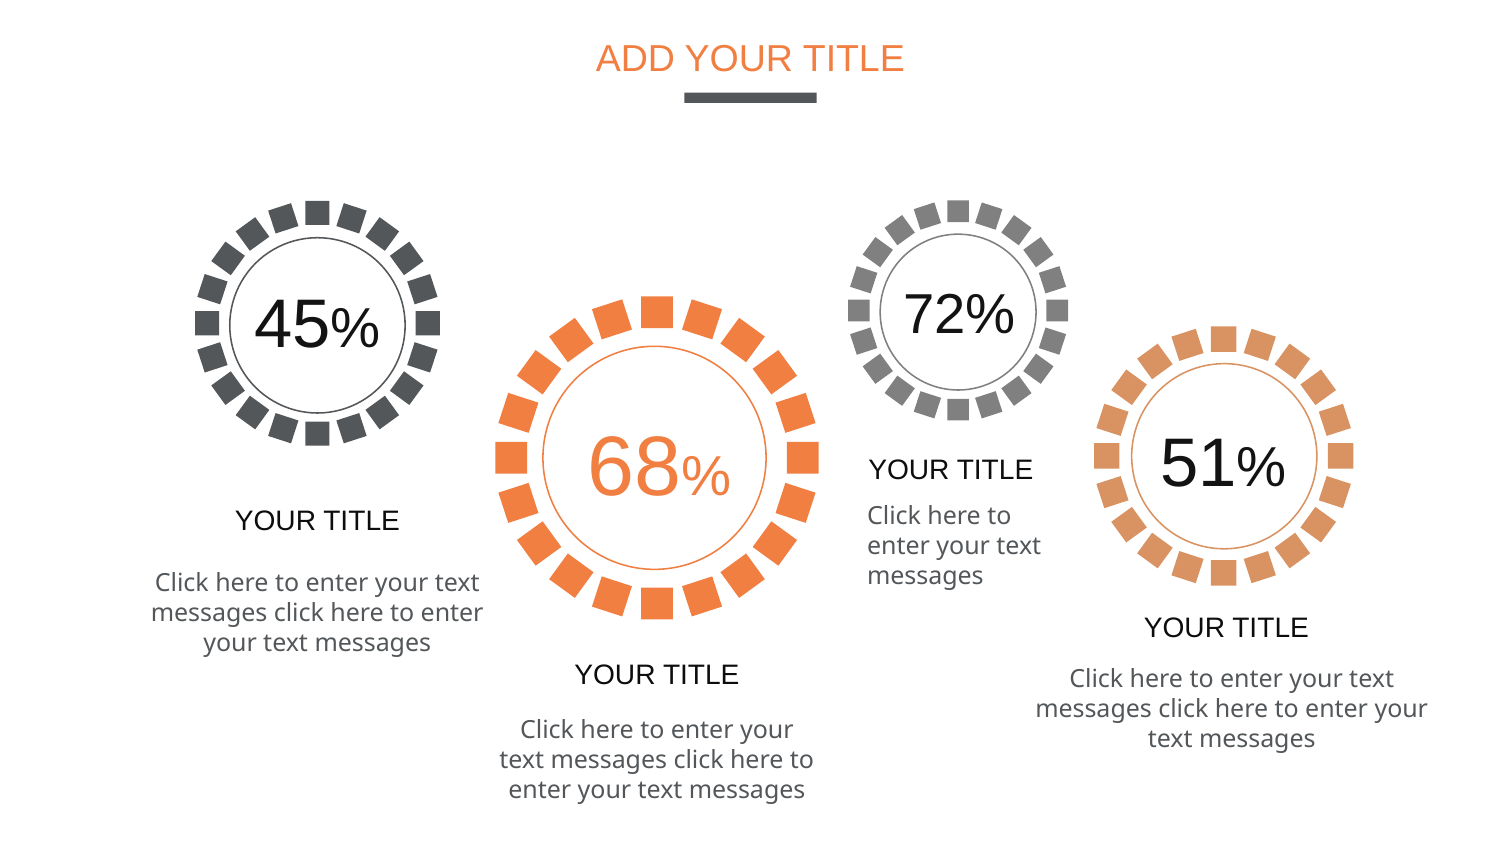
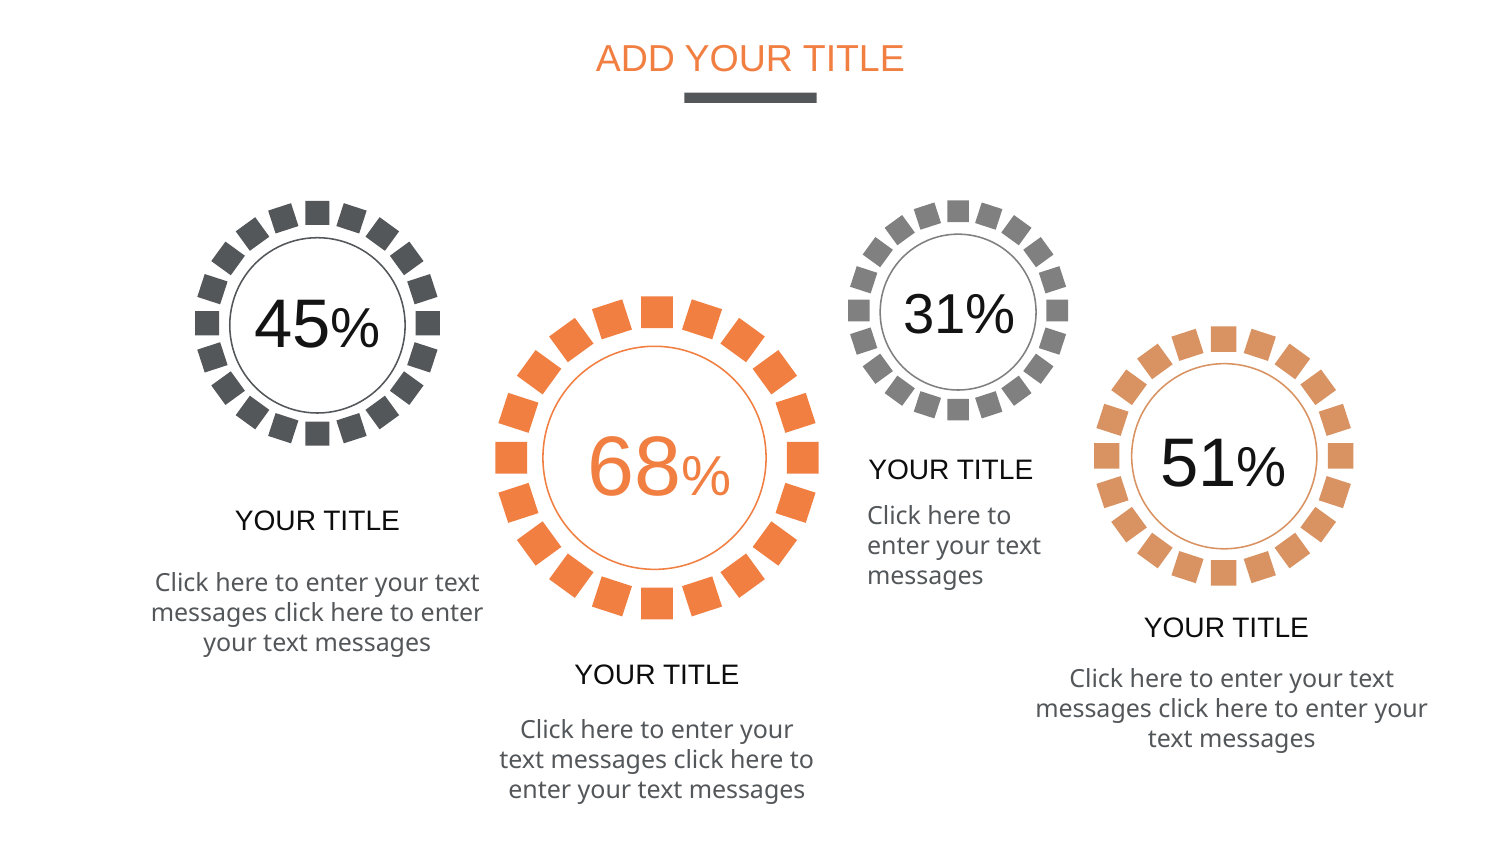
72%: 72% -> 31% (960, 315)
